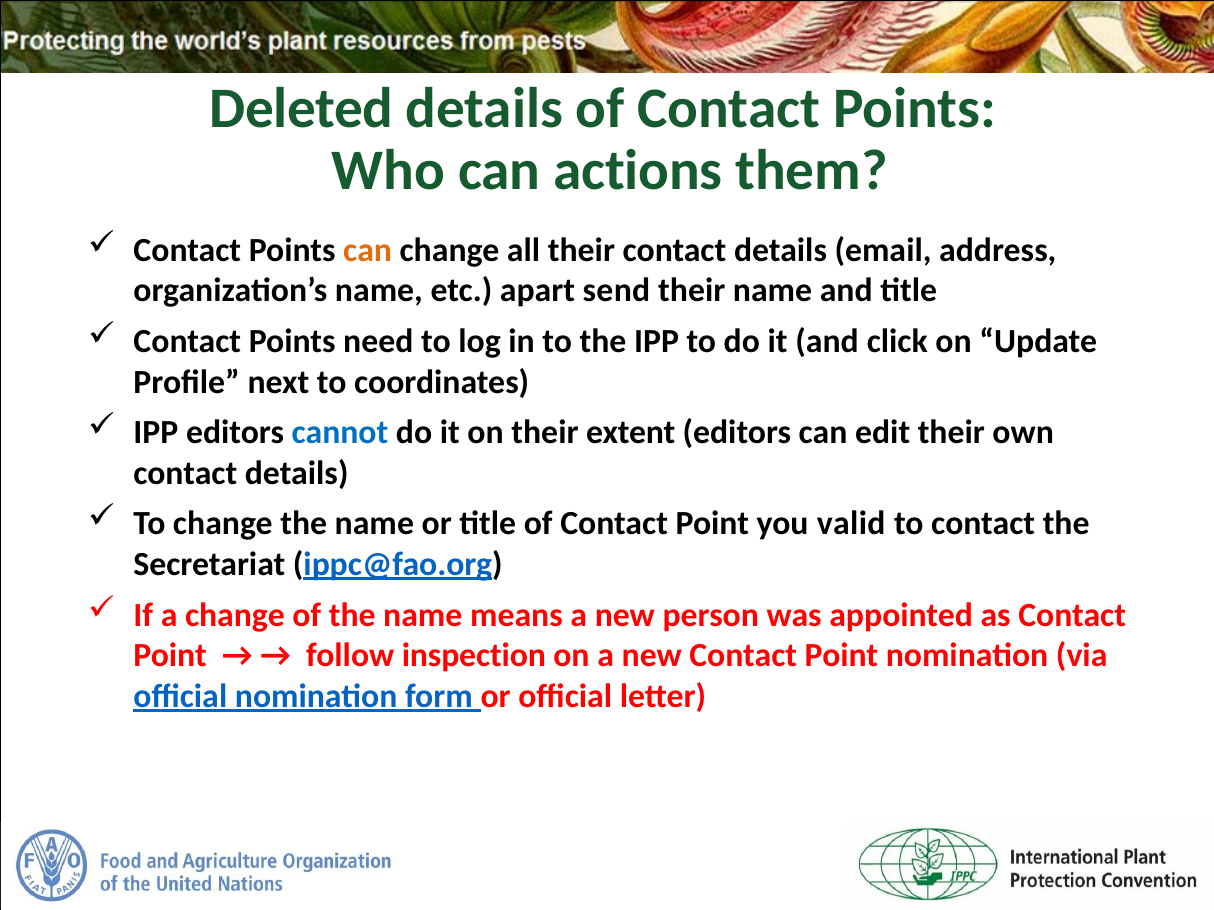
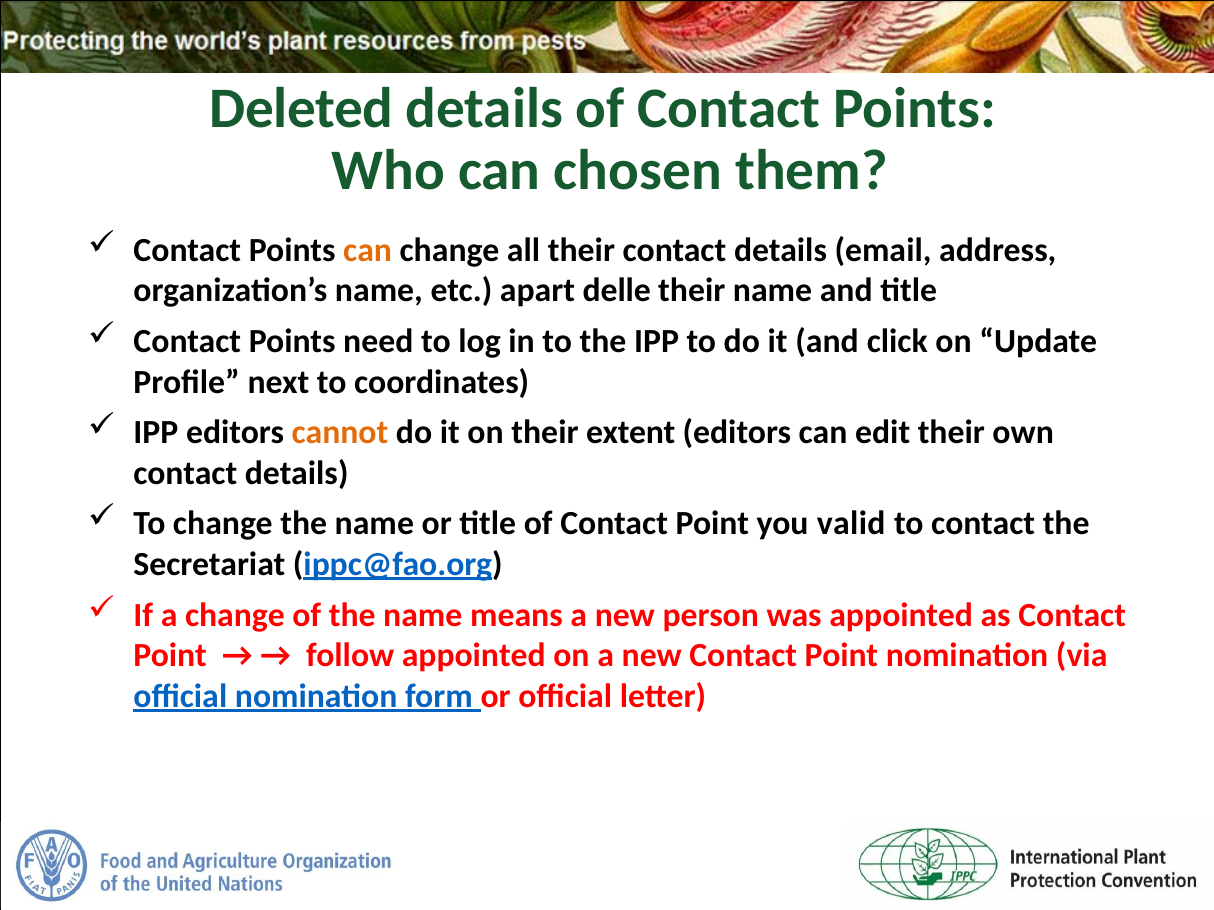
actions: actions -> chosen (638, 171)
send: send -> delle (617, 291)
cannot colour: blue -> orange (340, 433)
follow inspection: inspection -> appointed (474, 656)
